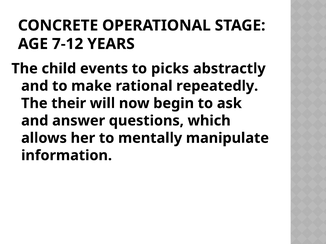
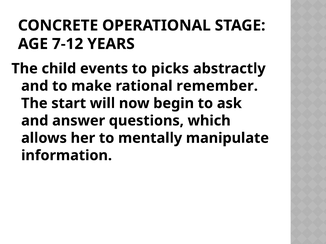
repeatedly: repeatedly -> remember (217, 86)
their: their -> start (69, 104)
